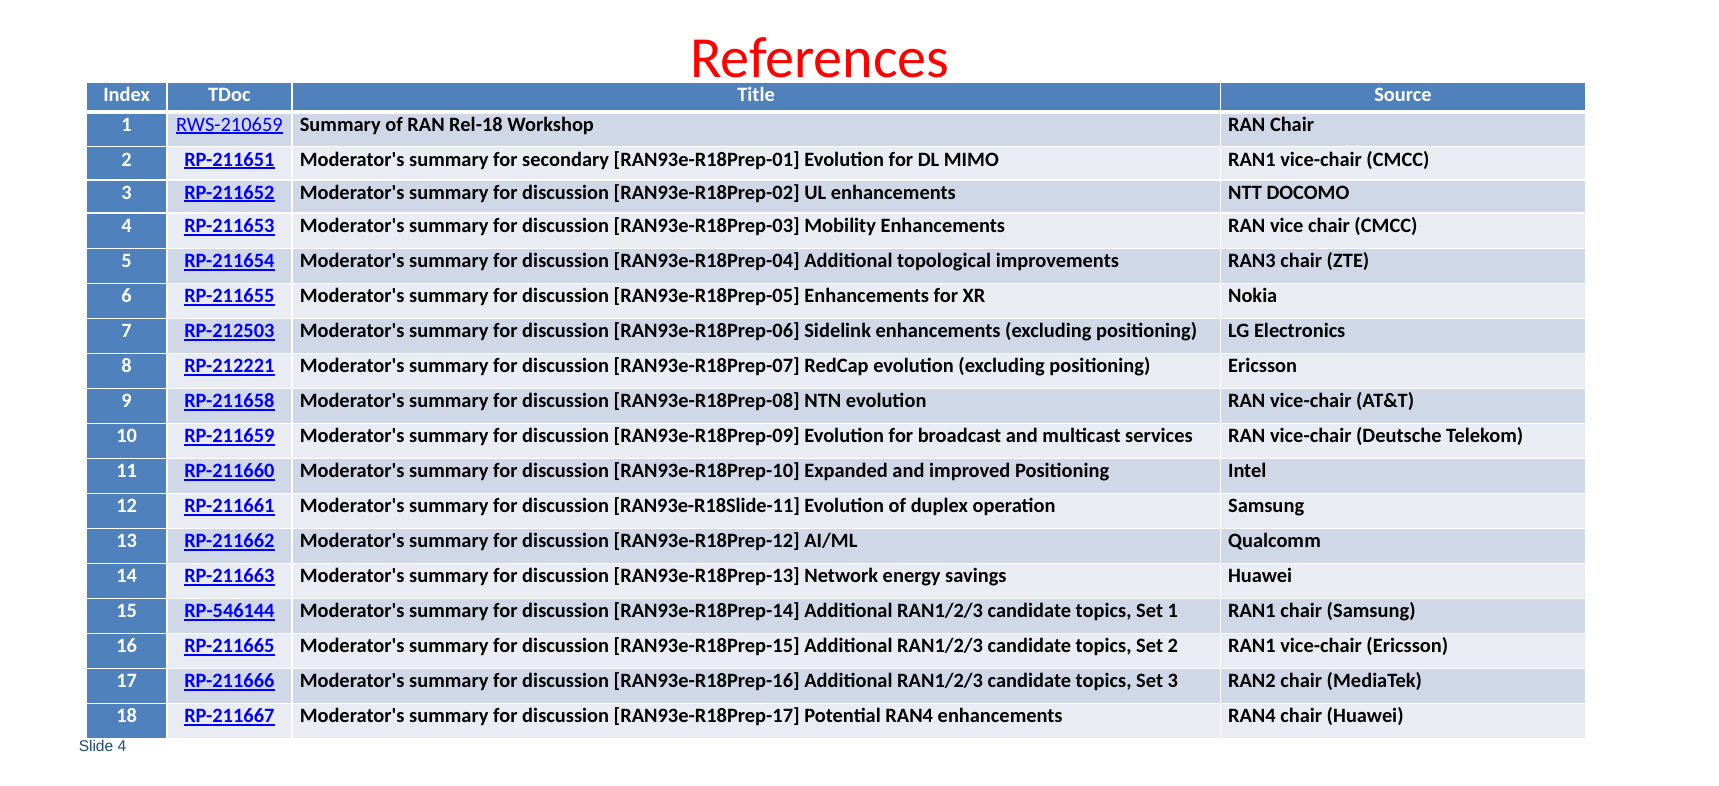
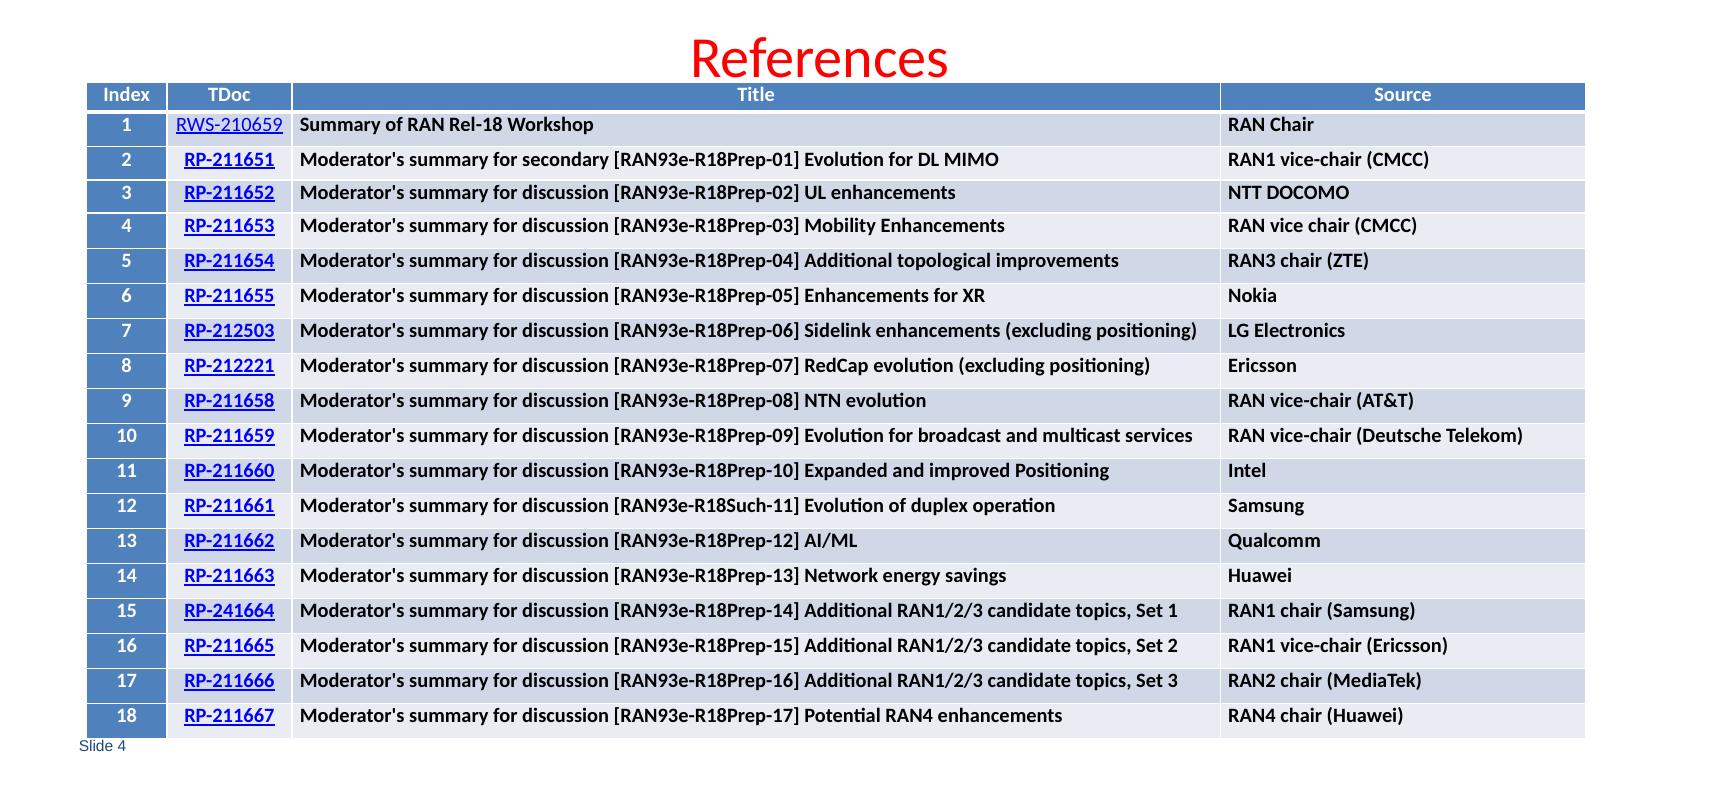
RAN93e-R18Slide-11: RAN93e-R18Slide-11 -> RAN93e-R18Such-11 (707, 506)
RP-546144: RP-546144 -> RP-241664 (229, 611)
